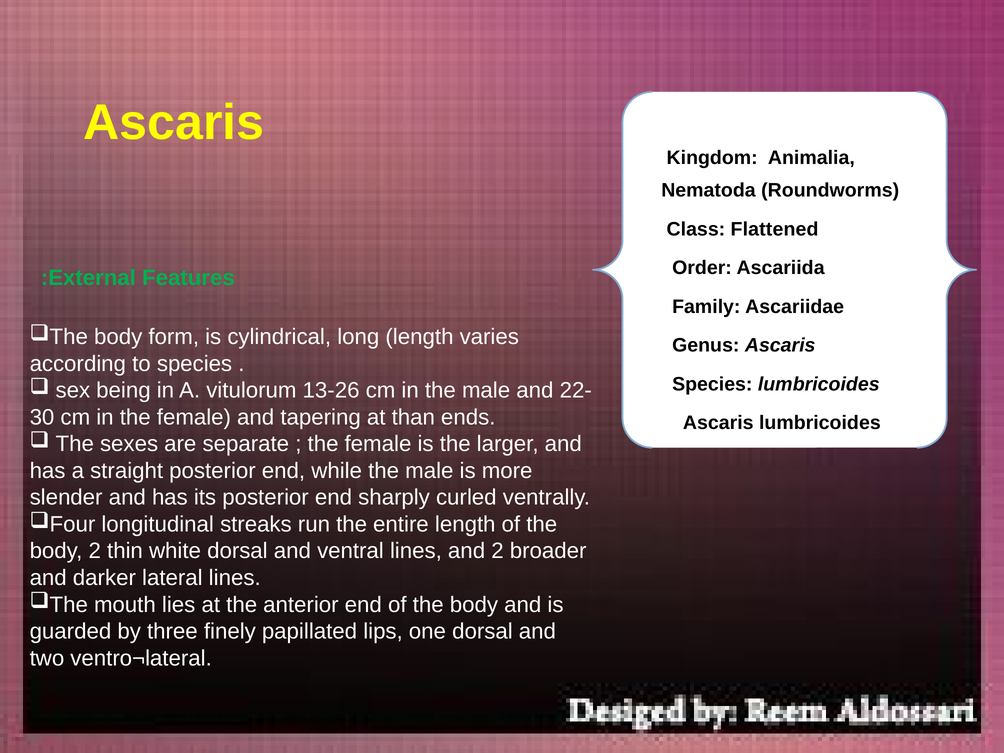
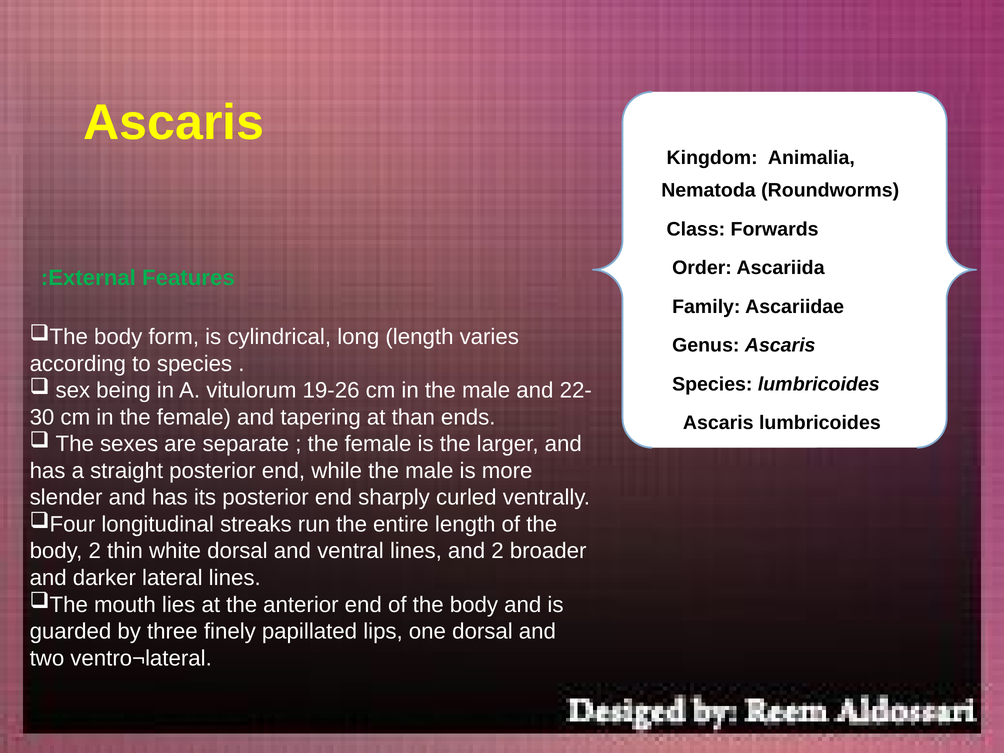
Flattened: Flattened -> Forwards (775, 229)
13-26: 13-26 -> 19-26 (331, 391)
